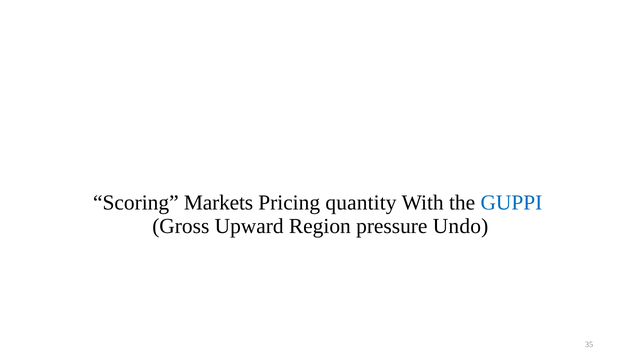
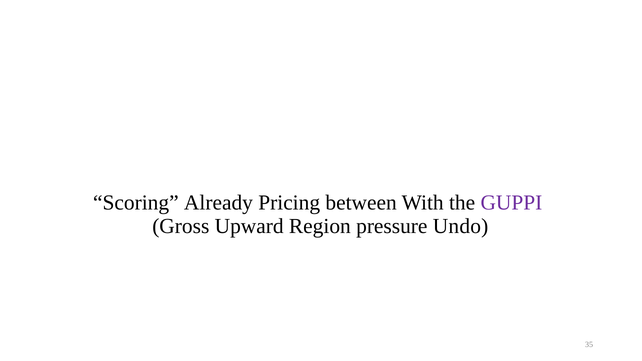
Markets: Markets -> Already (218, 203)
quantity: quantity -> between (361, 203)
GUPPI colour: blue -> purple (511, 203)
